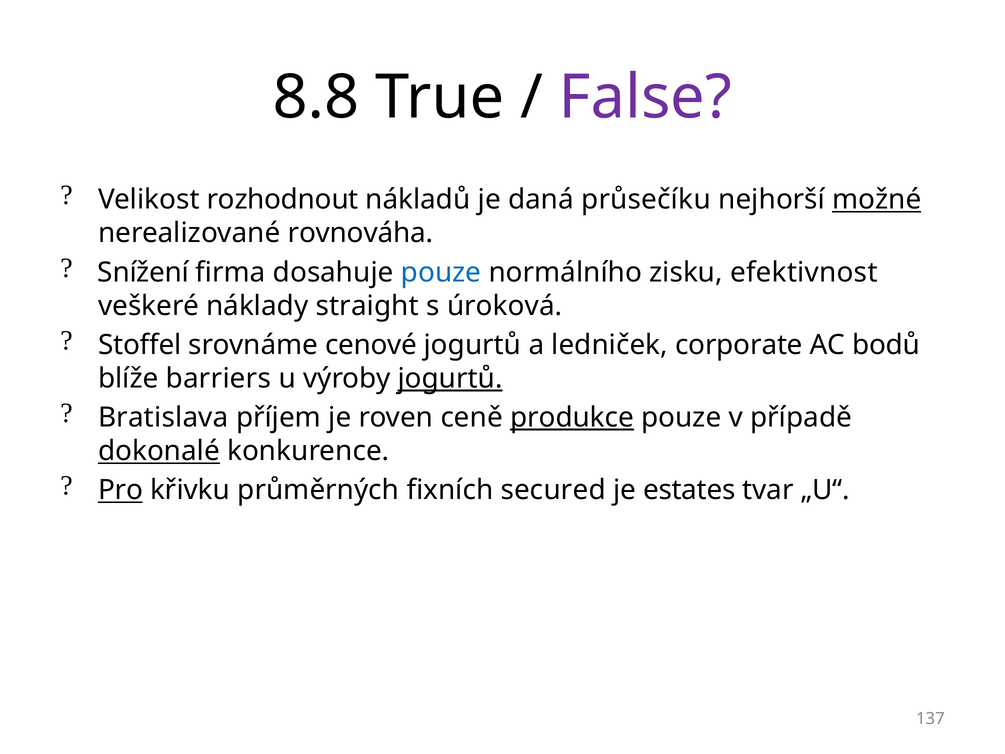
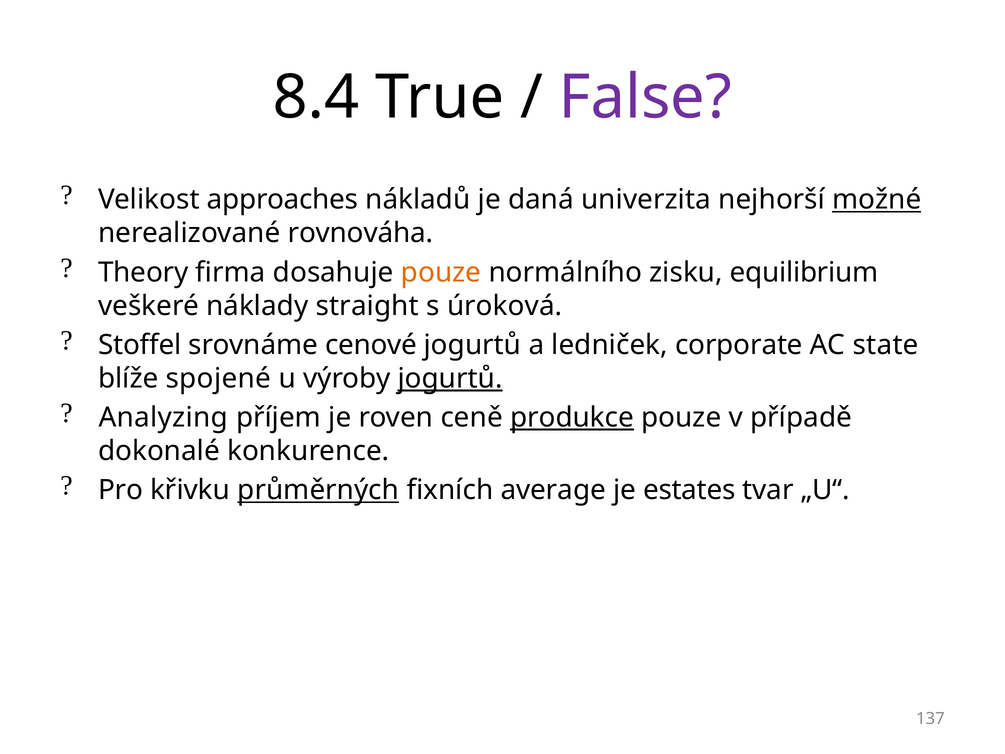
8.8: 8.8 -> 8.4 (316, 97)
rozhodnout: rozhodnout -> approaches (283, 200)
průsečíku: průsečíku -> univerzita (646, 200)
Snížení: Snížení -> Theory (143, 272)
pouze colour: blue -> orange (441, 272)
efektivnost: efektivnost -> equilibrium (804, 272)
bodů: bodů -> state (886, 345)
barriers: barriers -> spojené (218, 378)
Bratislava: Bratislava -> Analyzing (163, 417)
dokonalé underline: present -> none (159, 451)
Pro underline: present -> none (120, 490)
průměrných underline: none -> present (318, 490)
secured: secured -> average (553, 490)
